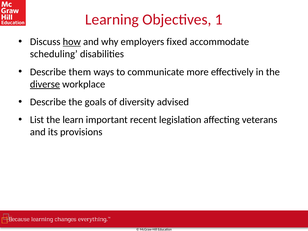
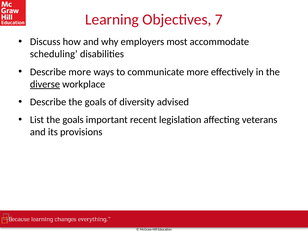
1: 1 -> 7 (219, 20)
how underline: present -> none (72, 42)
fixed: fixed -> most (177, 42)
Describe them: them -> more (80, 72)
List the learn: learn -> goals (73, 120)
